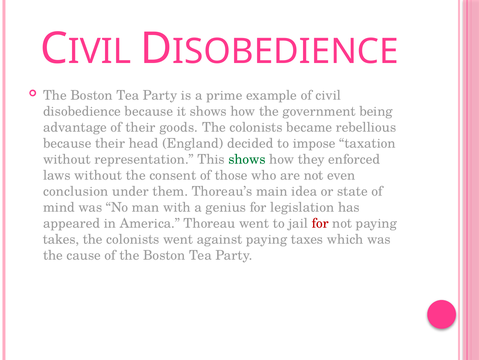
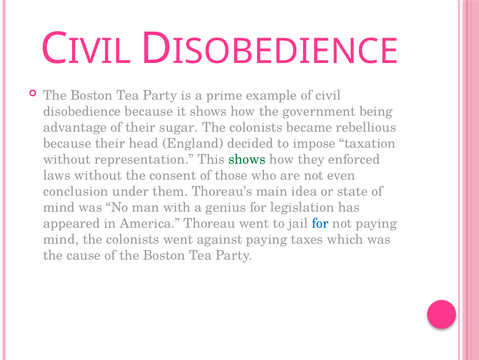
goods: goods -> sugar (179, 127)
for colour: red -> blue (320, 223)
takes: takes -> mind (61, 239)
